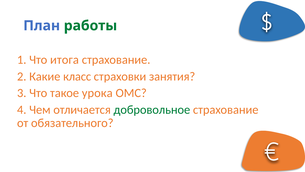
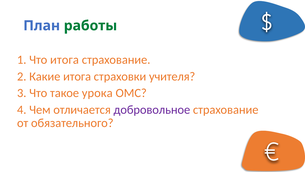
Какие класс: класс -> итога (77, 76)
занятия: занятия -> учителя (172, 76)
добровольное colour: green -> purple (152, 109)
